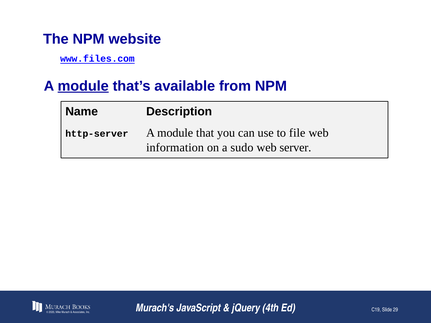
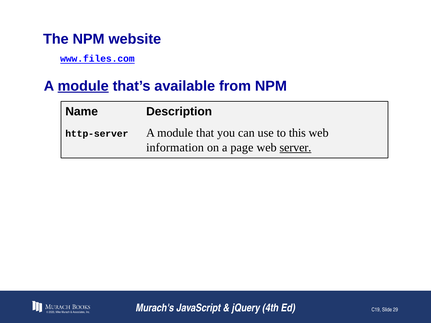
file: file -> this (297, 133)
sudo: sudo -> page (242, 148)
server underline: none -> present (295, 148)
